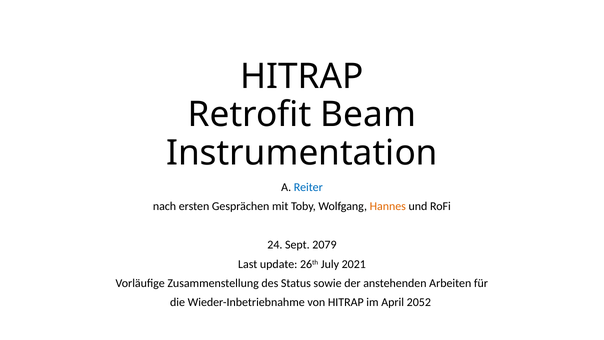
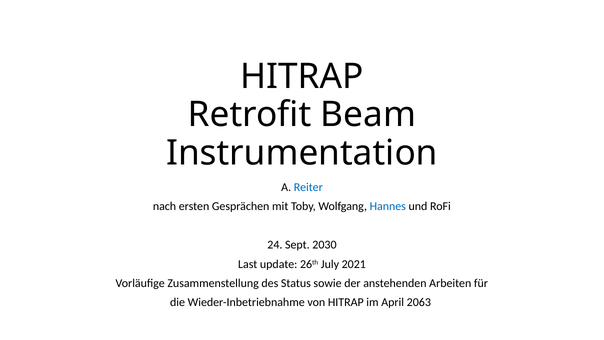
Hannes colour: orange -> blue (388, 206)
2079: 2079 -> 2030 (324, 245)
2052: 2052 -> 2063 (419, 302)
